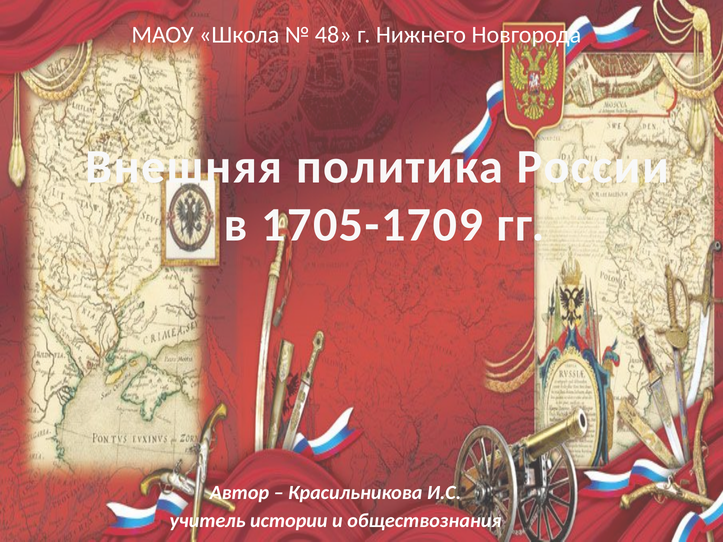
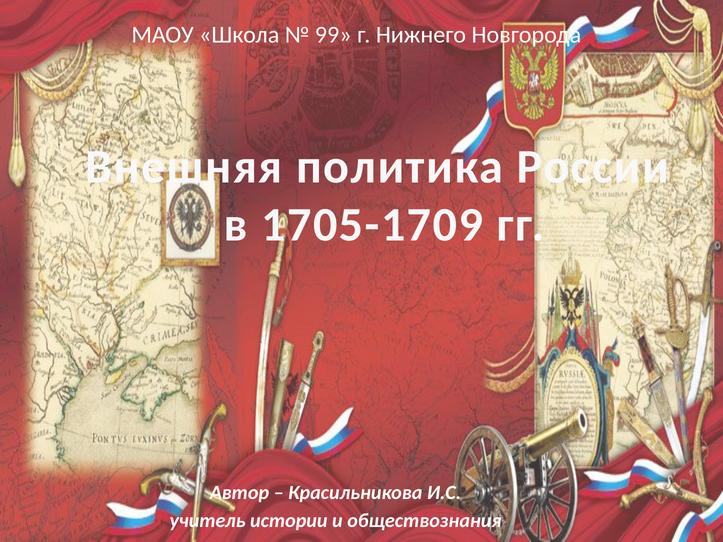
48: 48 -> 99 (333, 35)
